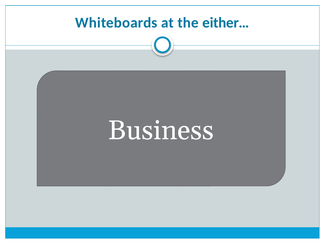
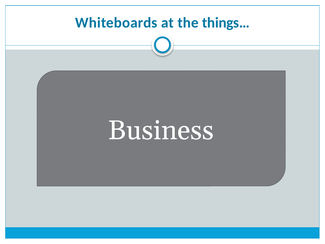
either…: either… -> things… (226, 23)
